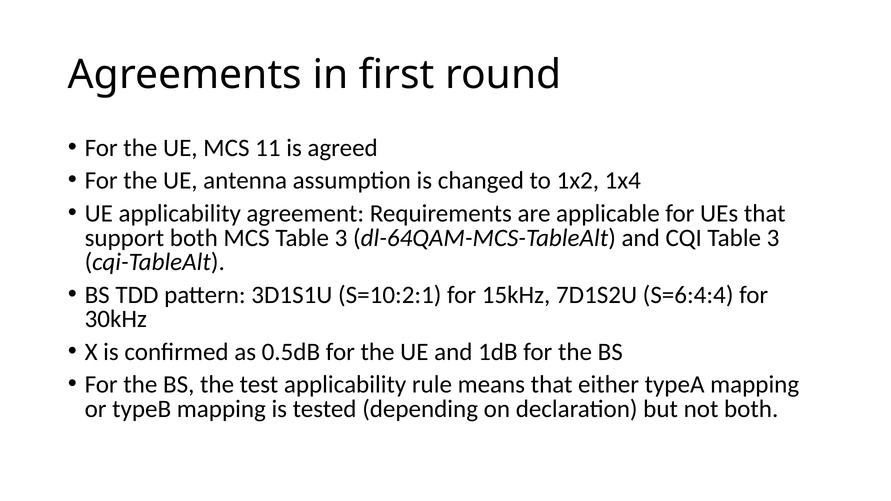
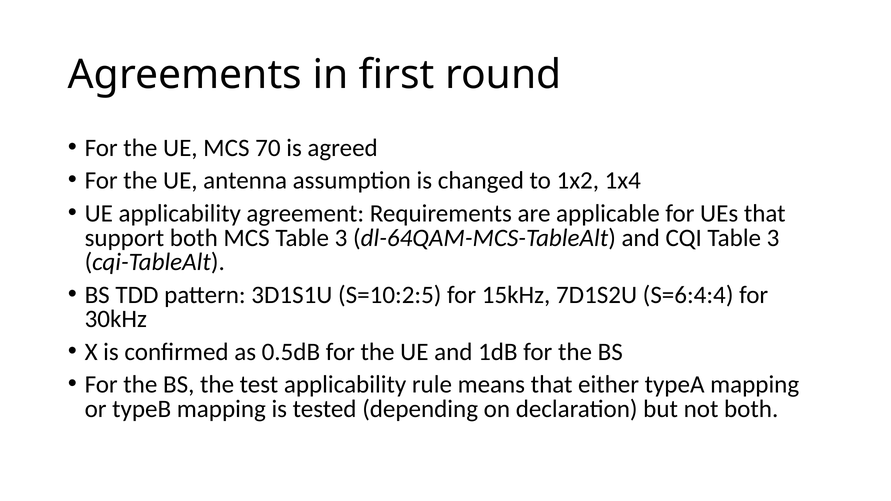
11: 11 -> 70 (268, 148)
S=10:2:1: S=10:2:1 -> S=10:2:5 (390, 295)
